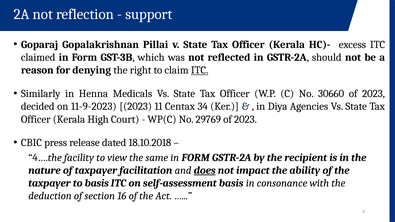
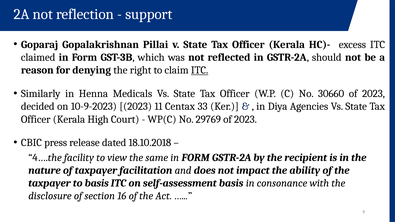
11-9-2023: 11-9-2023 -> 10-9-2023 (94, 107)
34: 34 -> 33 (203, 107)
does underline: present -> none (205, 170)
deduction: deduction -> disclosure (50, 196)
